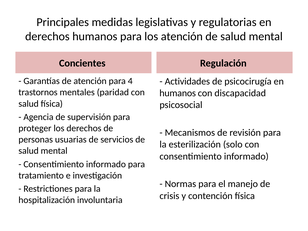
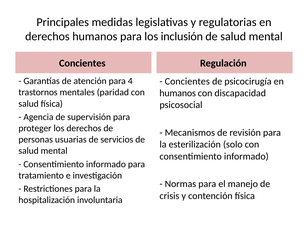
los atención: atención -> inclusión (182, 37)
Actividades: Actividades -> Concientes (187, 81)
